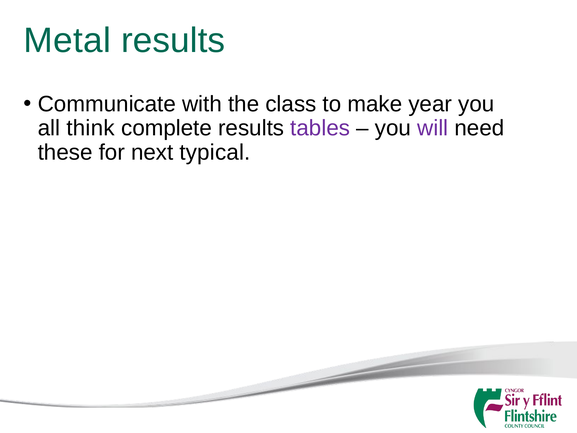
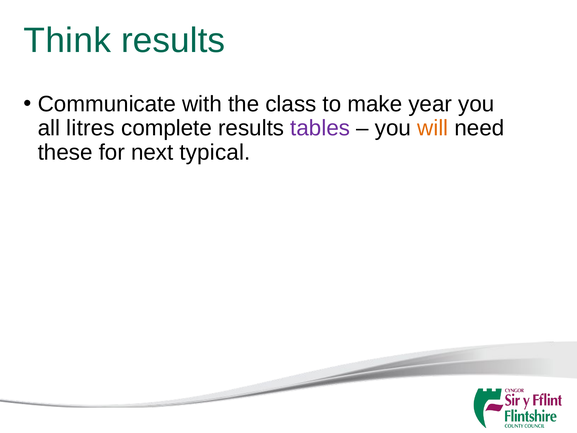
Metal: Metal -> Think (67, 40)
think: think -> litres (91, 128)
will colour: purple -> orange (433, 128)
